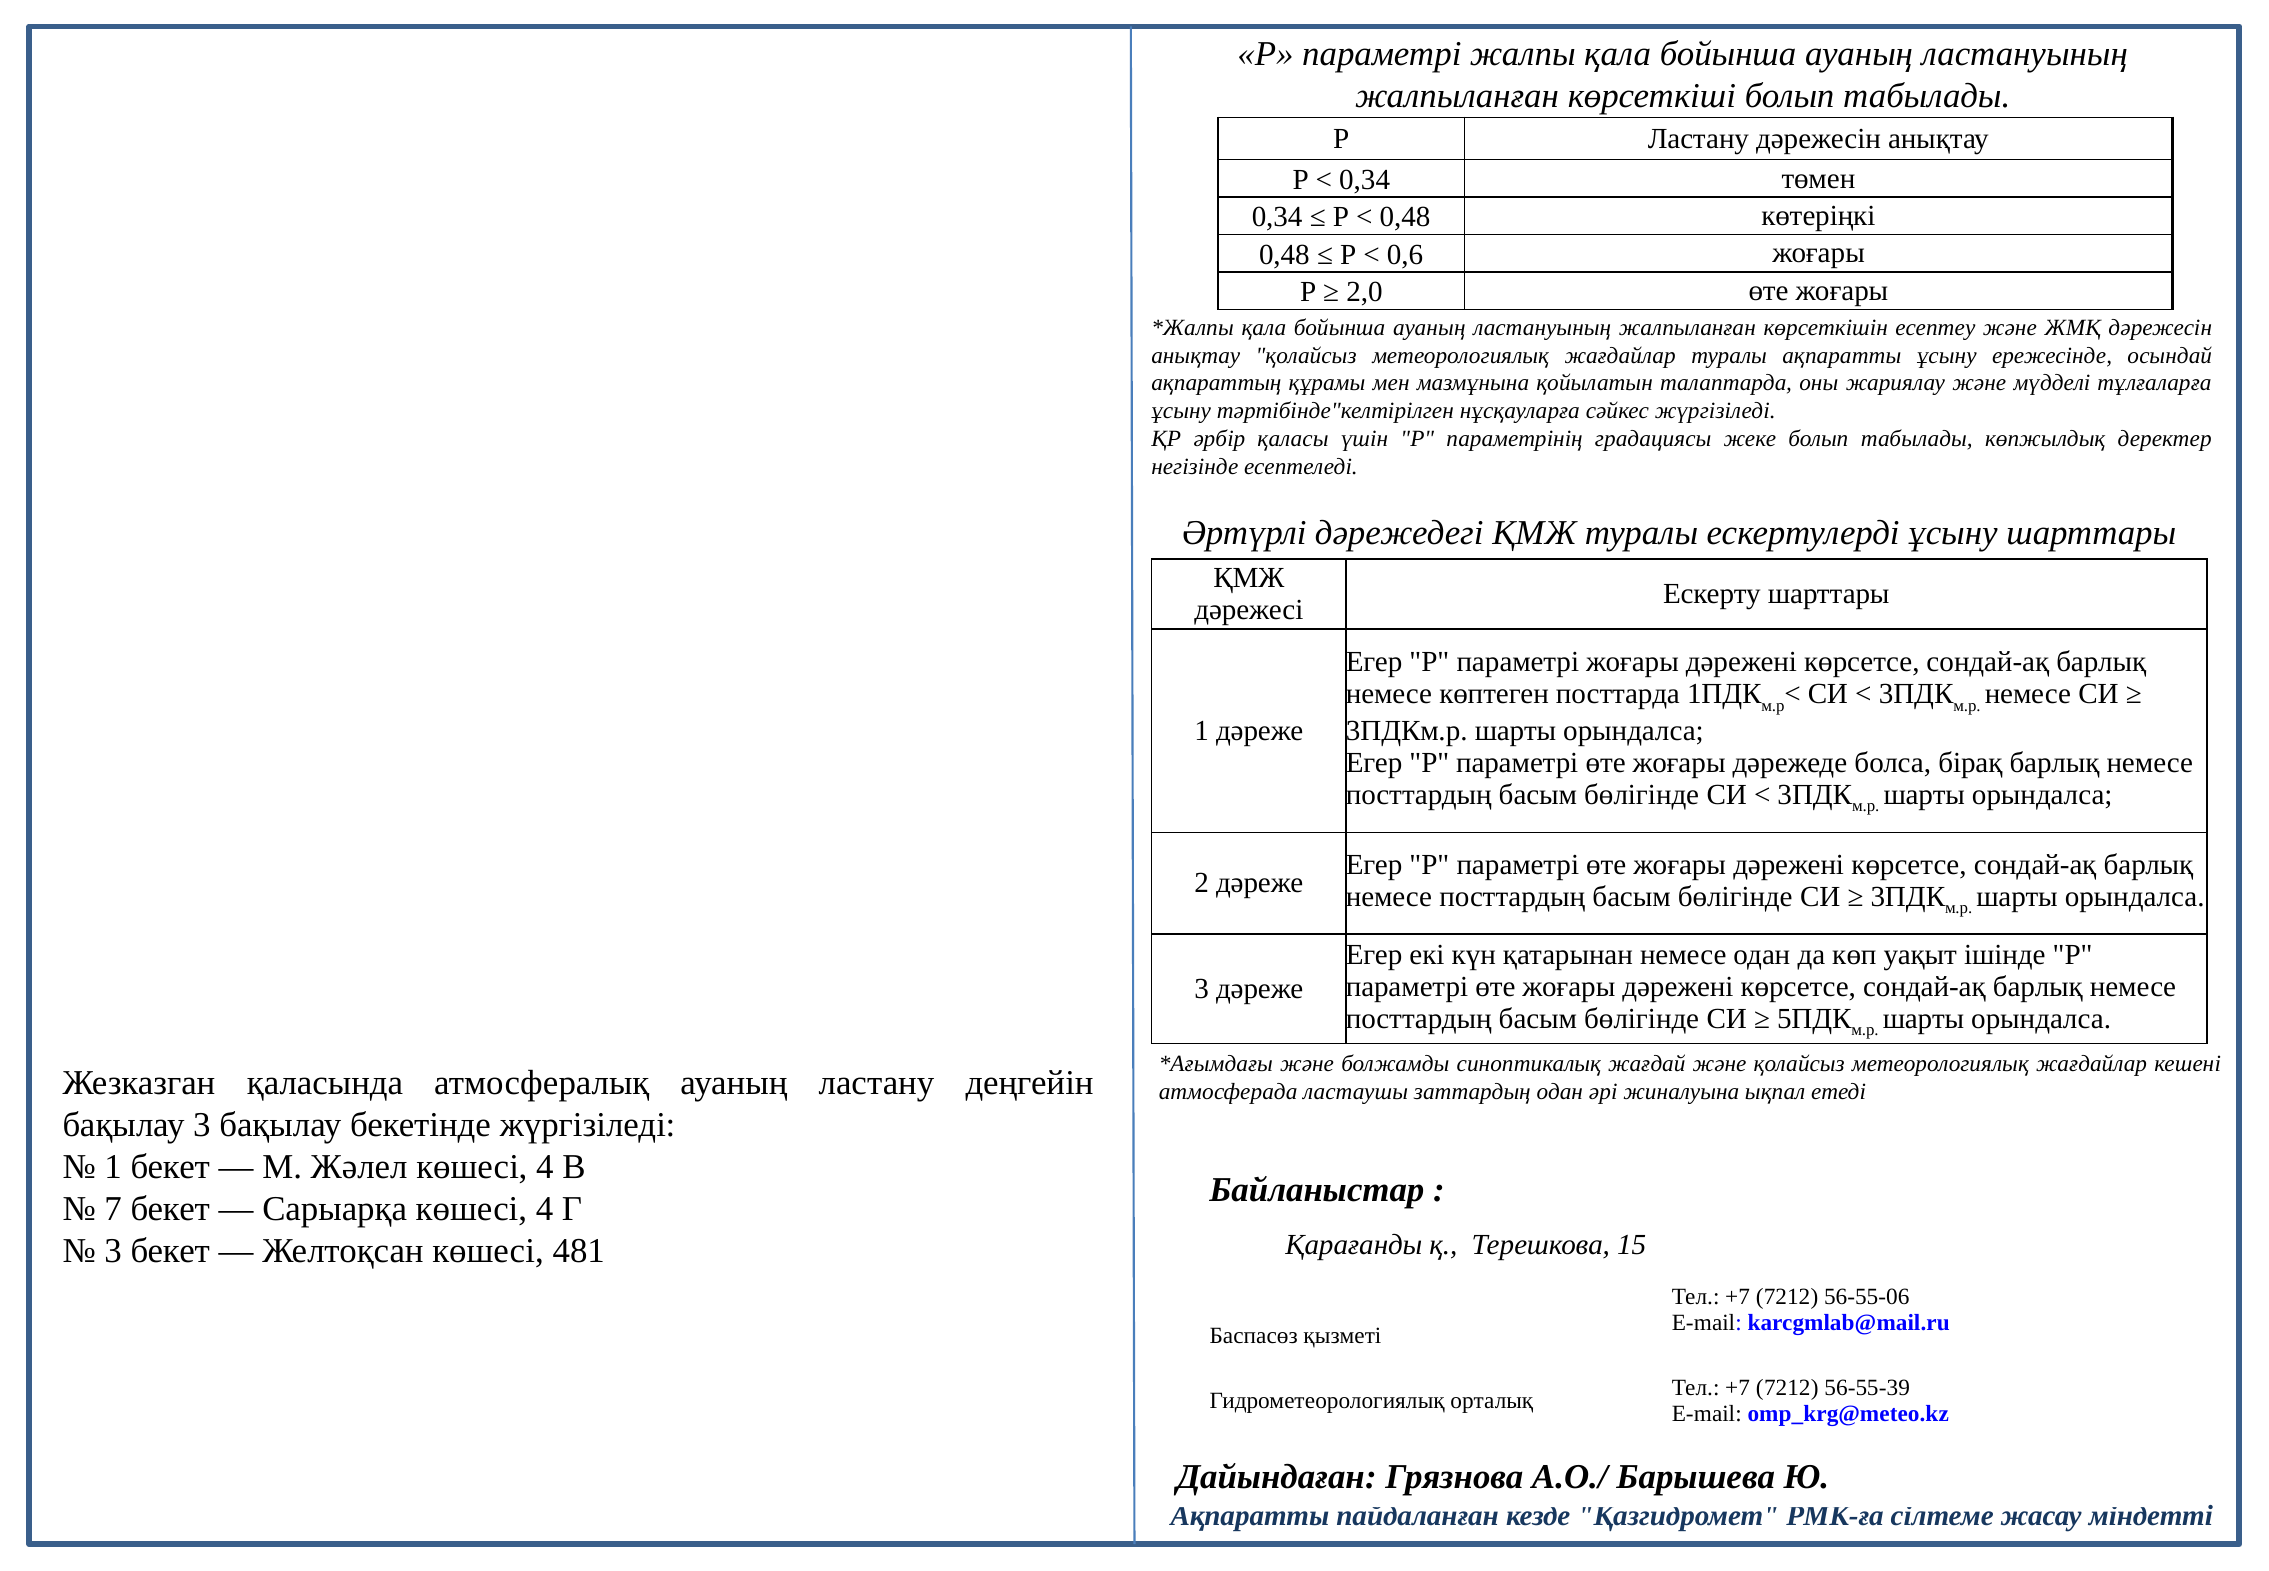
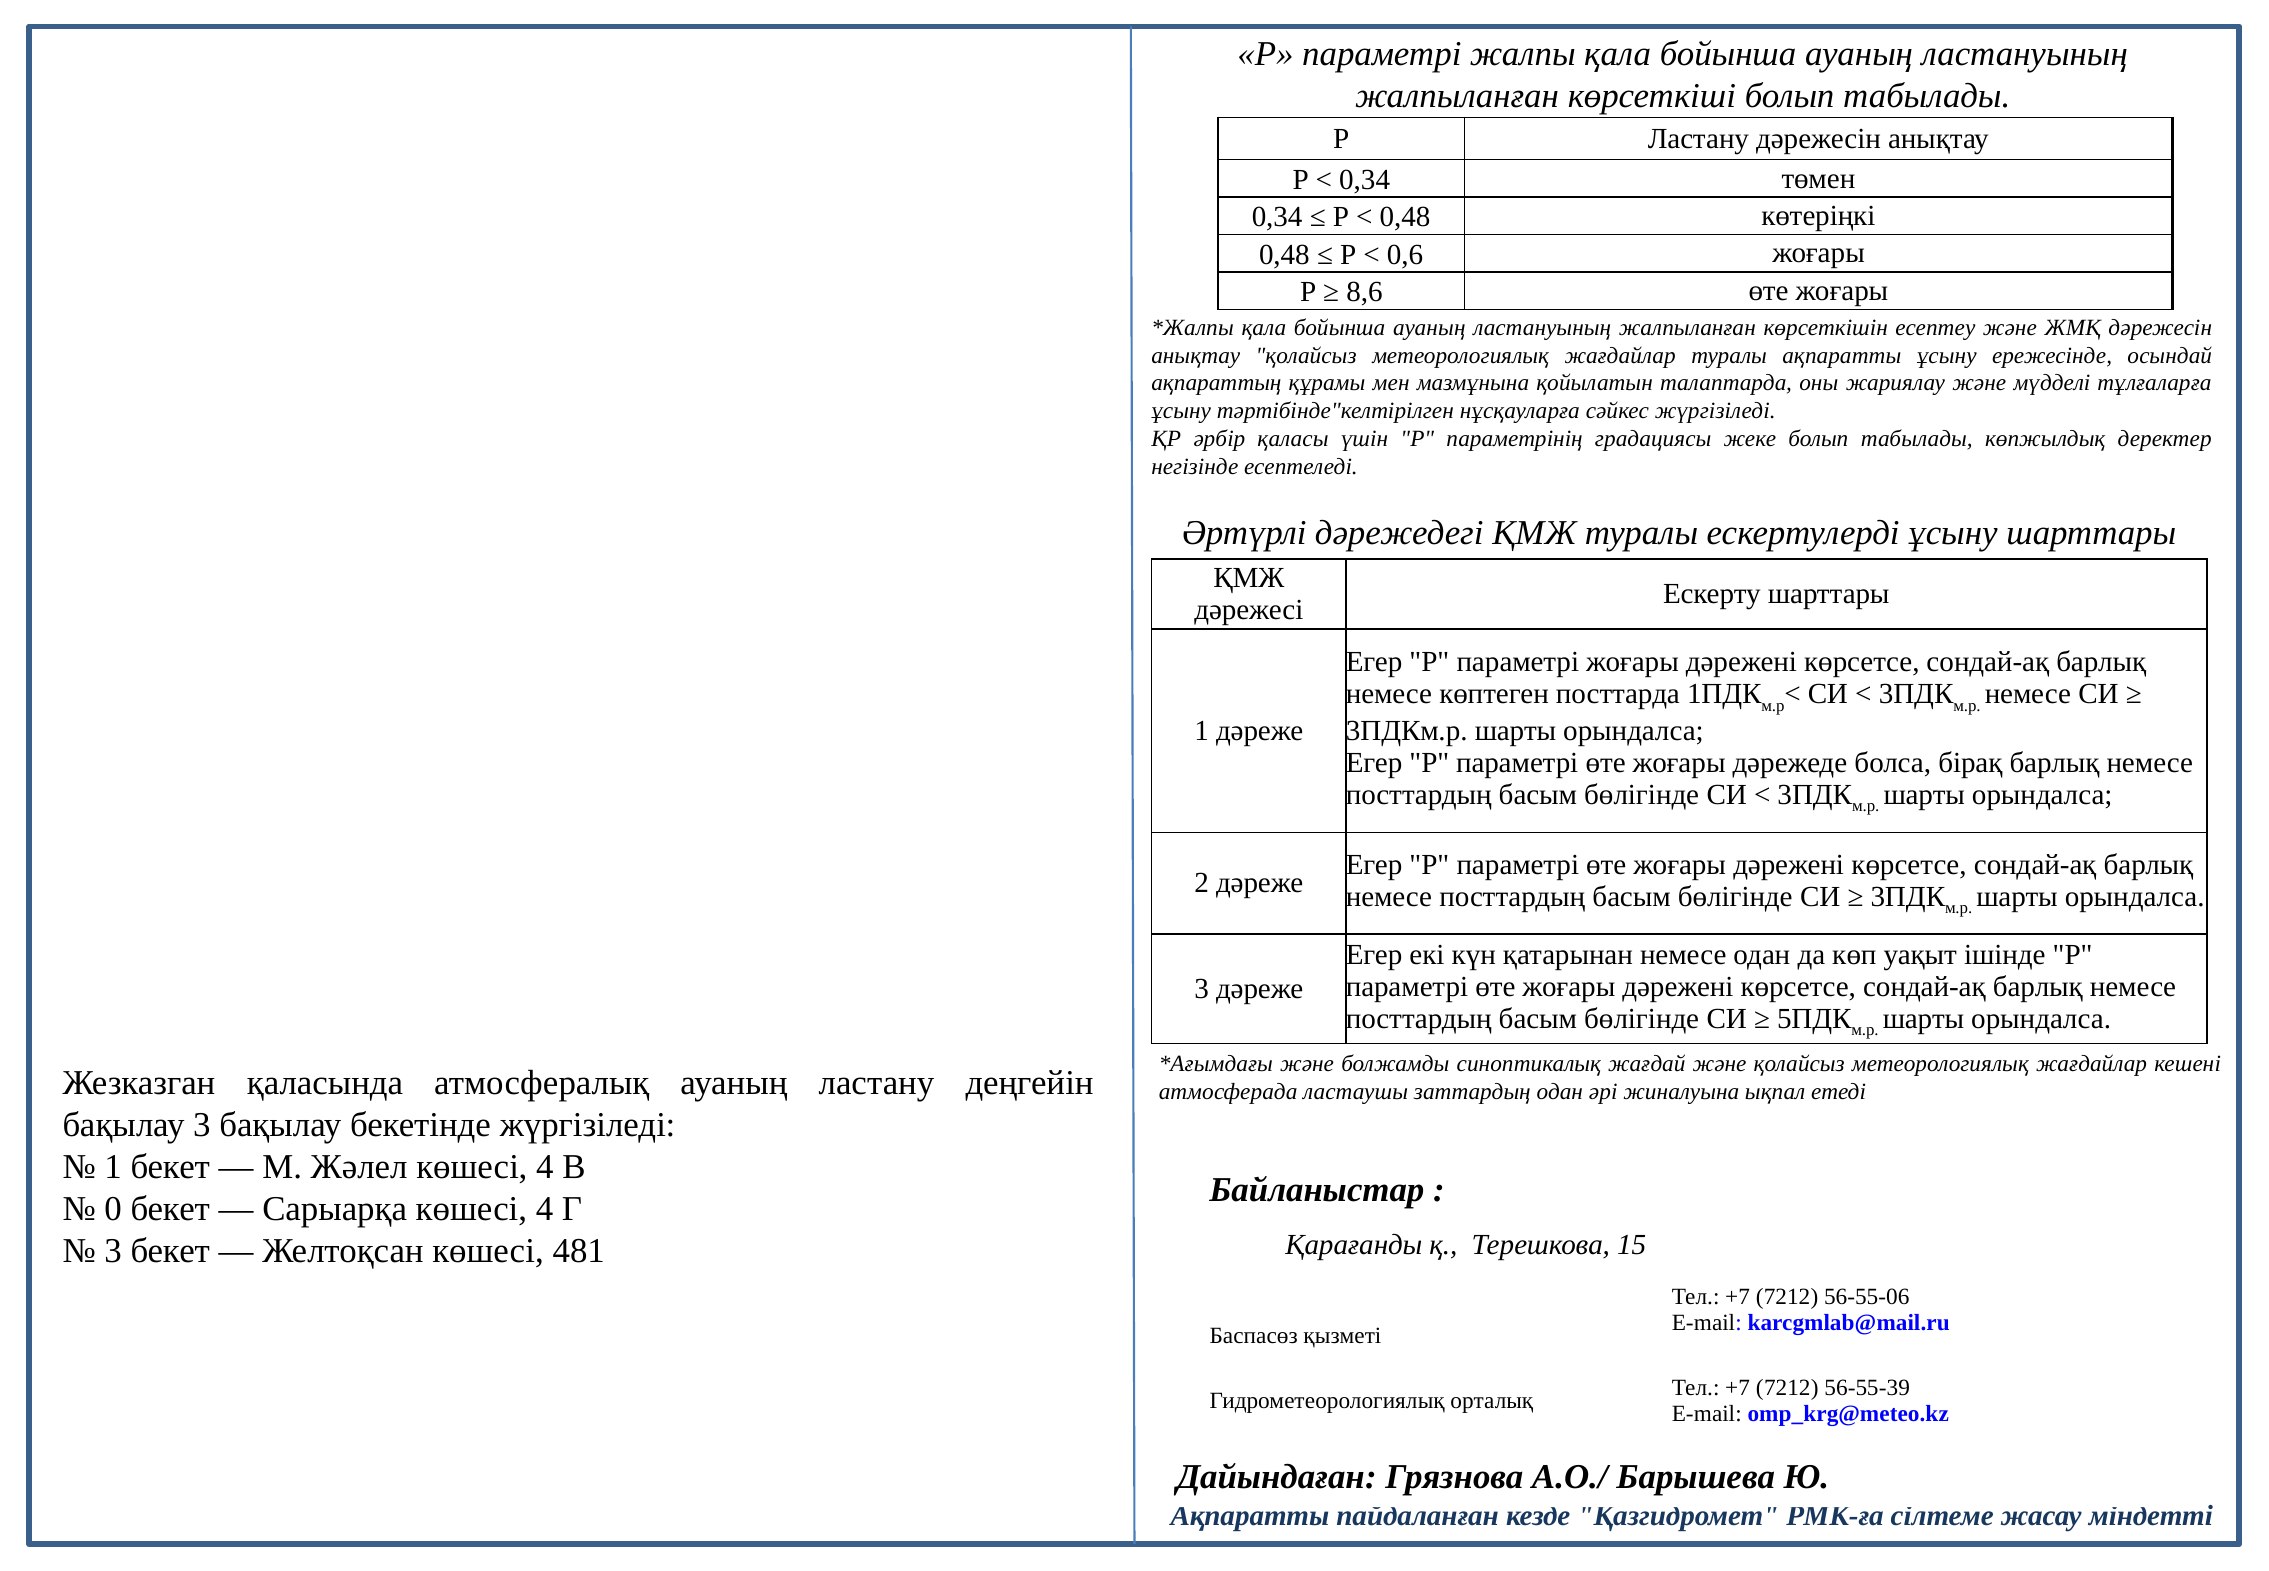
2,0: 2,0 -> 8,6 (1365, 292)
7: 7 -> 0 (113, 1209)
